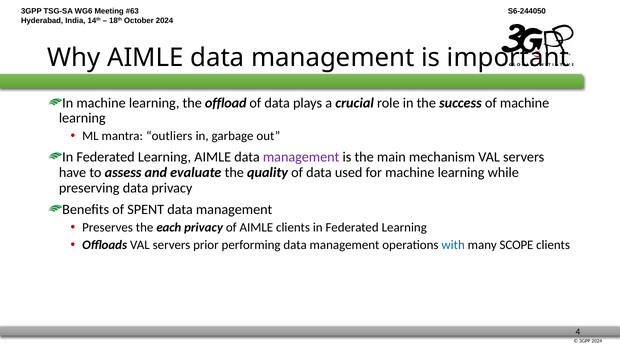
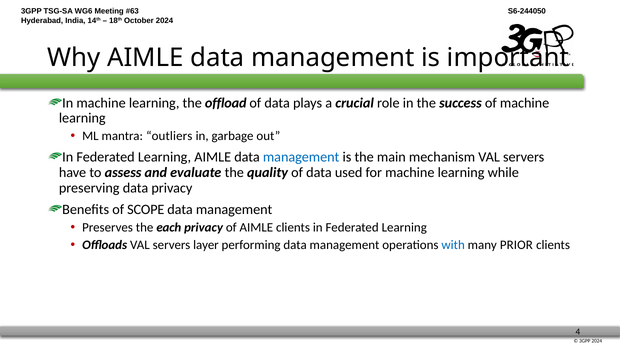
management colour: purple -> blue (301, 157)
SPENT: SPENT -> SCOPE (146, 210)
prior: prior -> layer (206, 245)
SCOPE: SCOPE -> PRIOR (516, 245)
